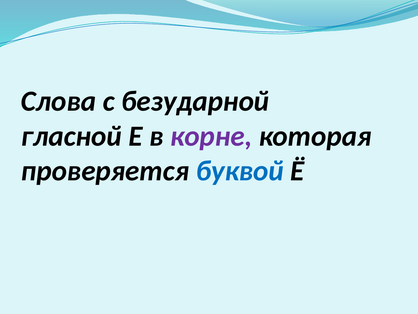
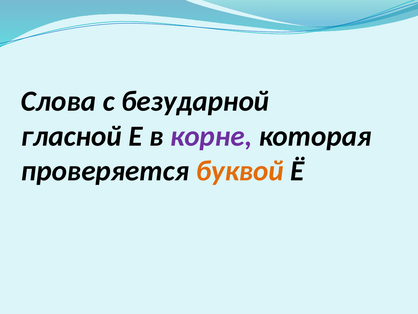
буквой colour: blue -> orange (240, 171)
